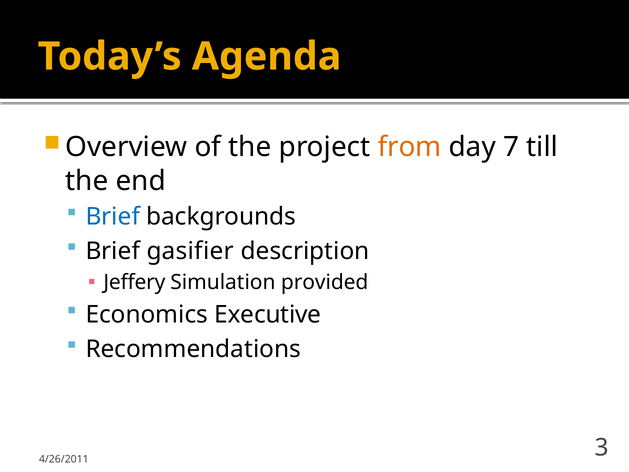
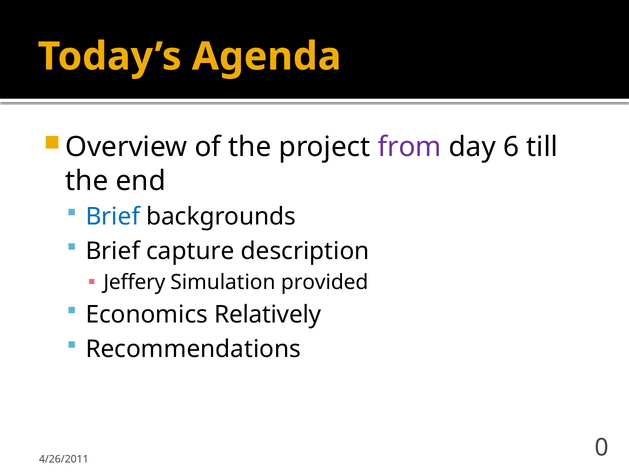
from colour: orange -> purple (410, 147)
7: 7 -> 6 (511, 147)
gasifier: gasifier -> capture (190, 251)
Executive: Executive -> Relatively (268, 315)
3: 3 -> 0 (602, 448)
